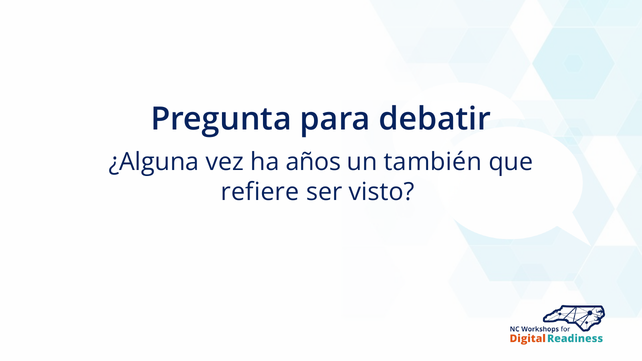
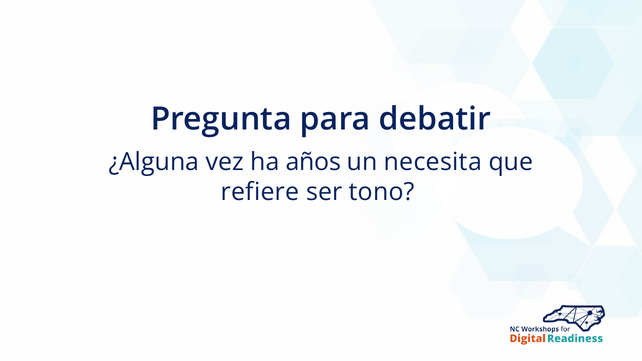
también: también -> necesita (433, 162)
visto: visto -> tono (382, 192)
